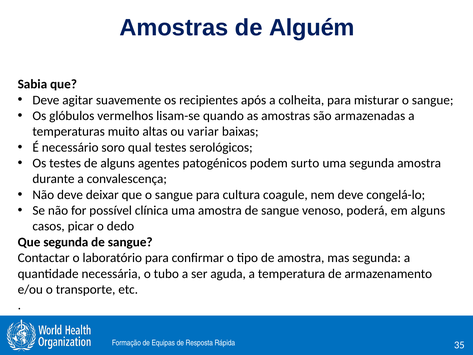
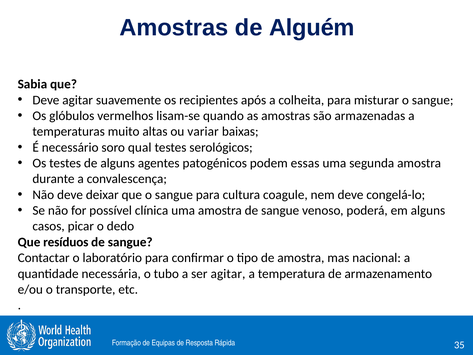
surto: surto -> essas (305, 163)
Que segunda: segunda -> resíduos (66, 242)
mas segunda: segunda -> nacional (377, 258)
ser aguda: aguda -> agitar (228, 273)
